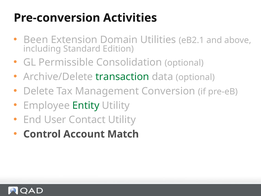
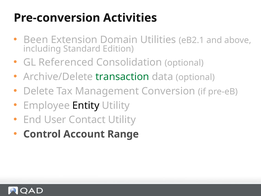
Permissible: Permissible -> Referenced (66, 62)
Entity colour: green -> black (86, 105)
Match: Match -> Range (123, 134)
